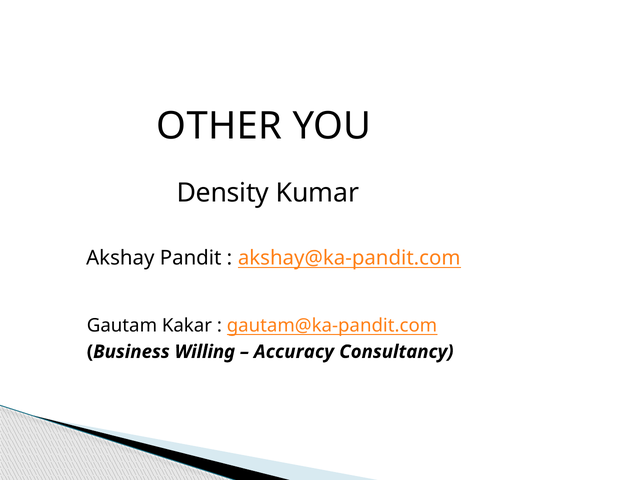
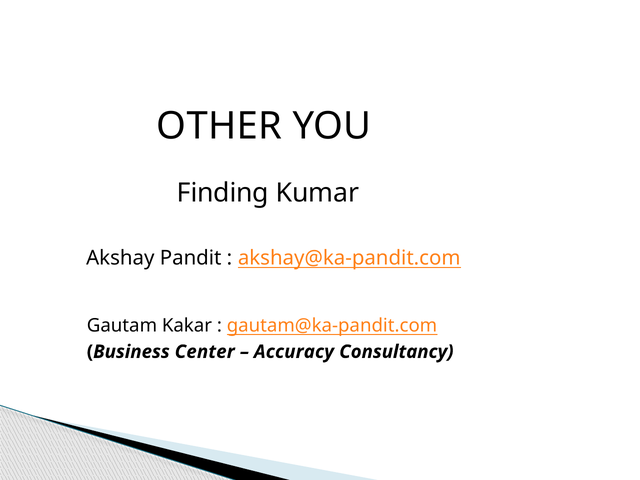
Density: Density -> Finding (223, 193)
Willing: Willing -> Center (205, 352)
